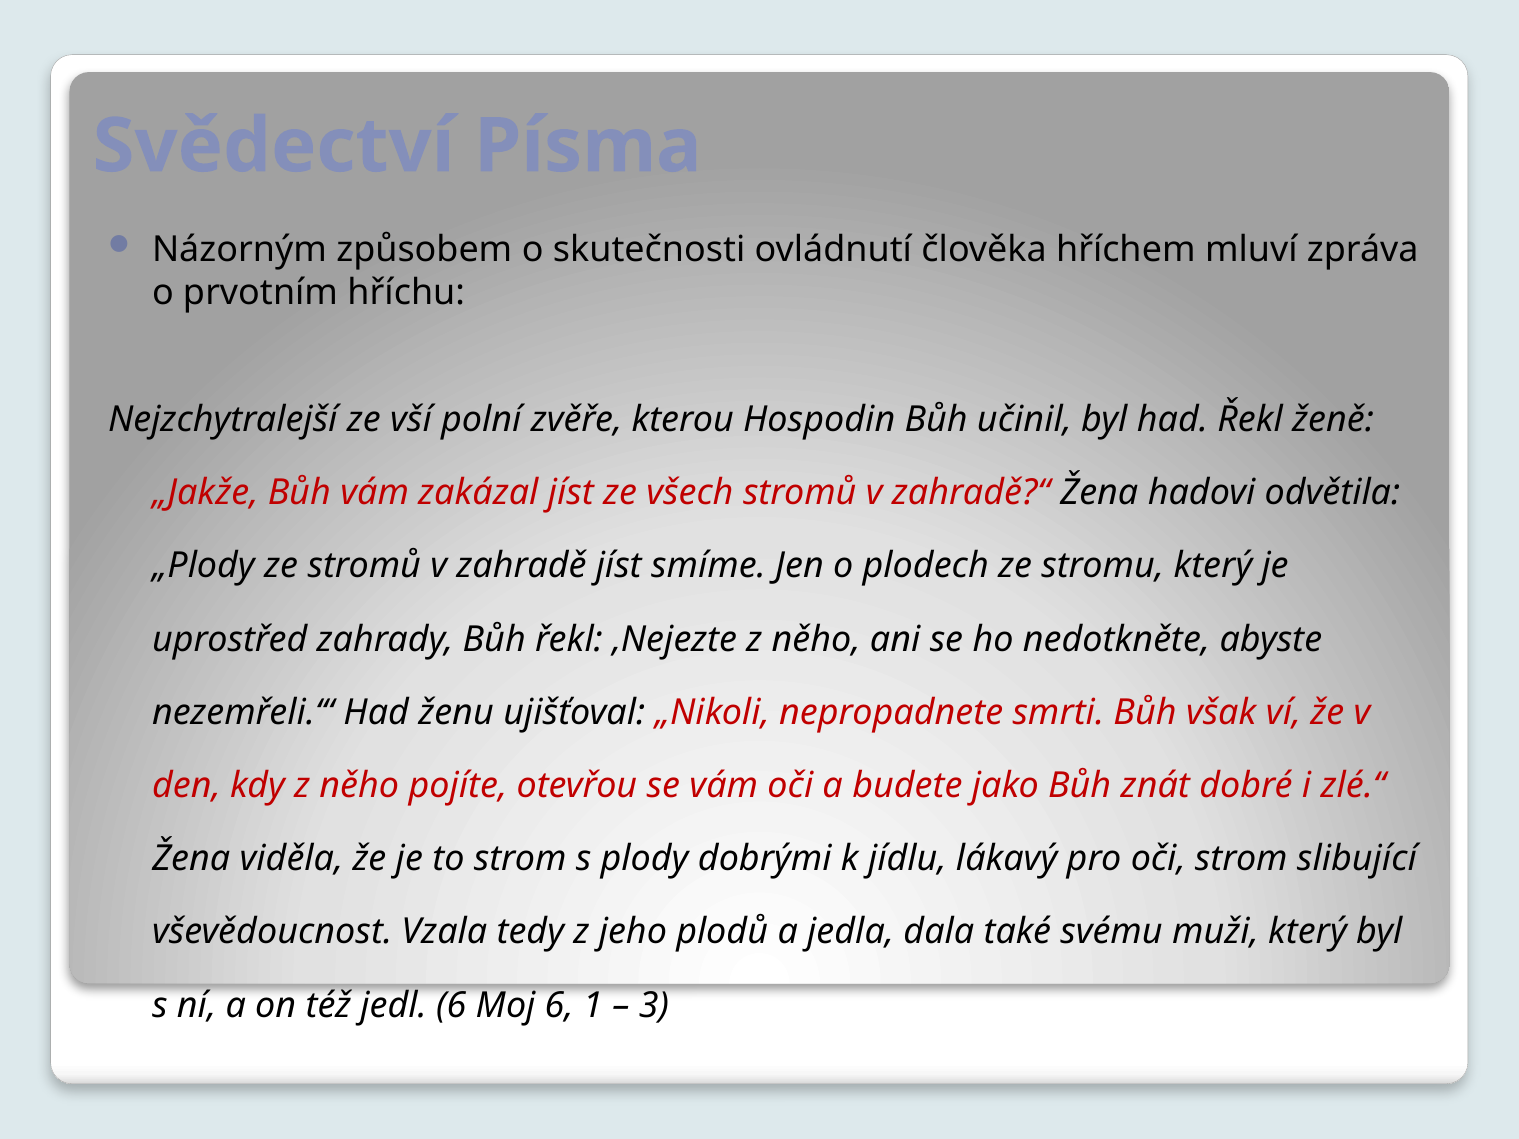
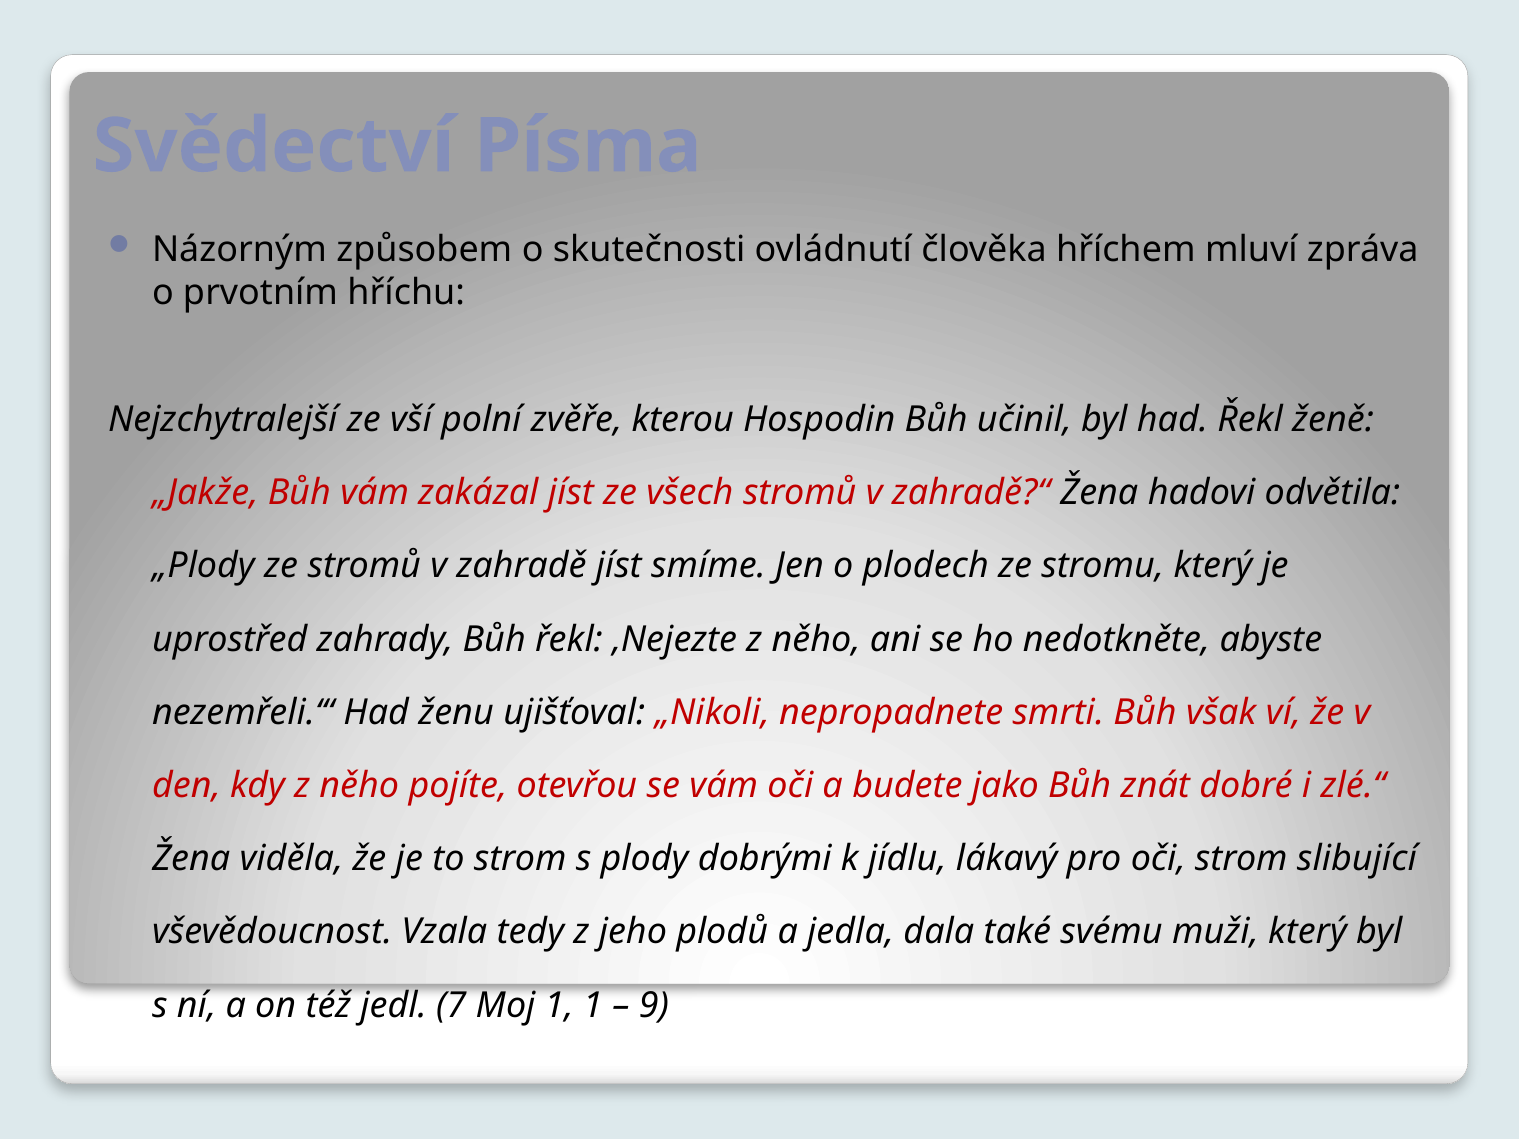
jedl 6: 6 -> 7 (451, 1005)
Moj 6: 6 -> 1 (559, 1005)
3: 3 -> 9 (654, 1005)
